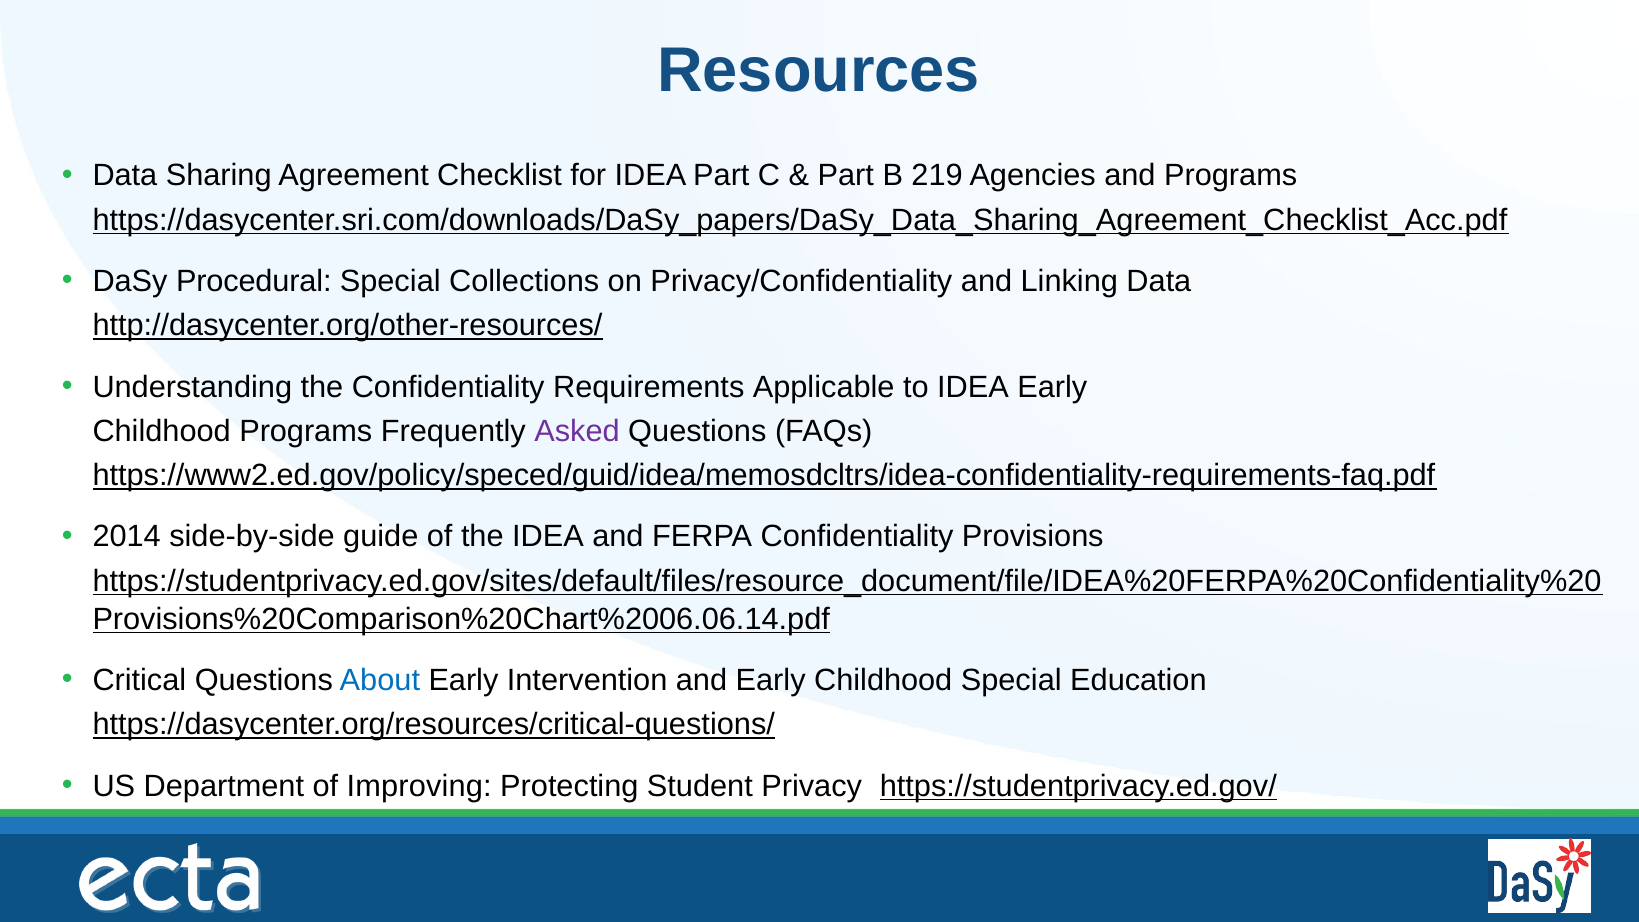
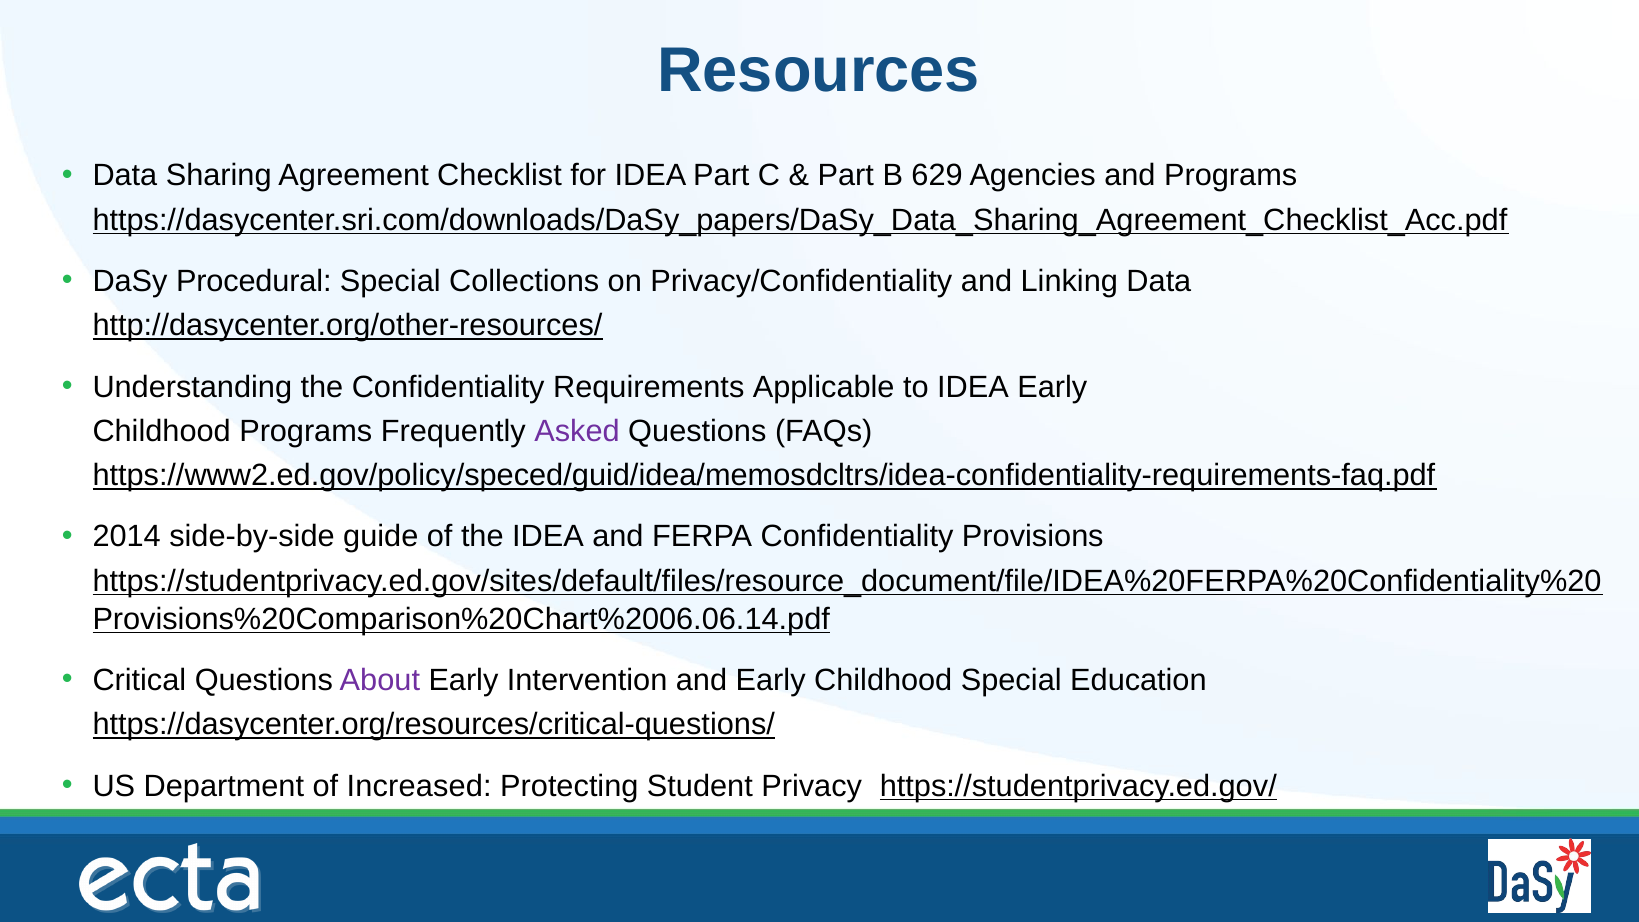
219: 219 -> 629 (937, 176)
About colour: blue -> purple (380, 680)
Improving: Improving -> Increased (419, 786)
